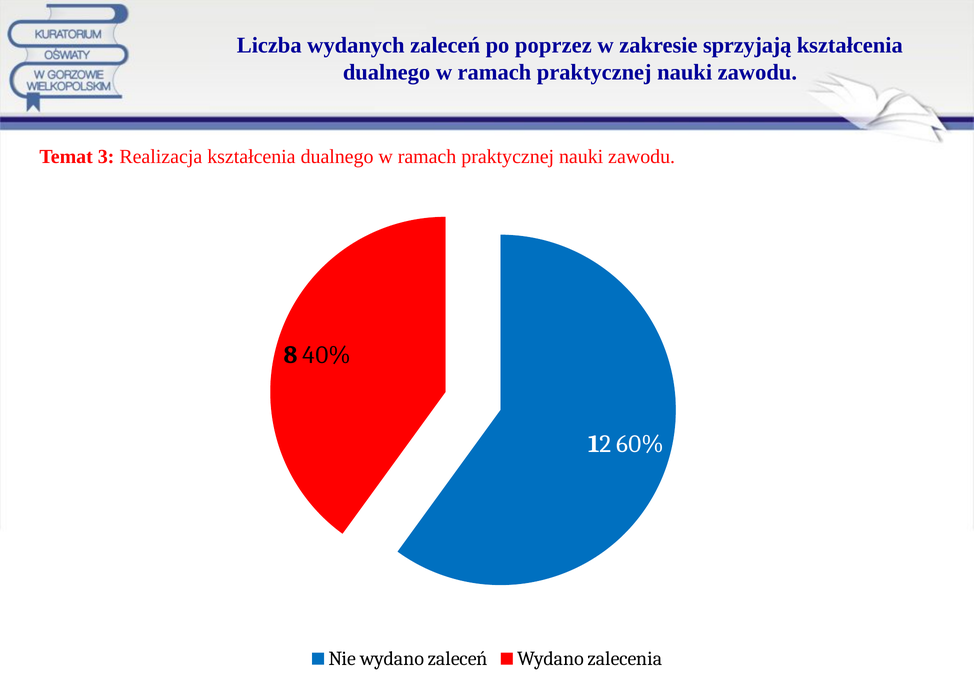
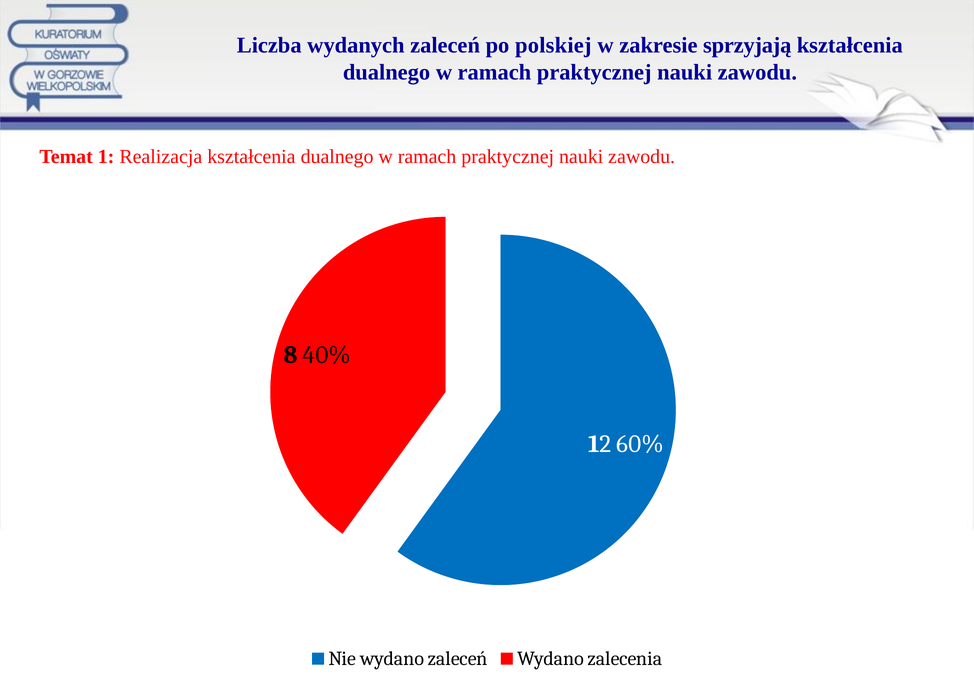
poprzez: poprzez -> polskiej (553, 45)
3: 3 -> 1 (106, 157)
